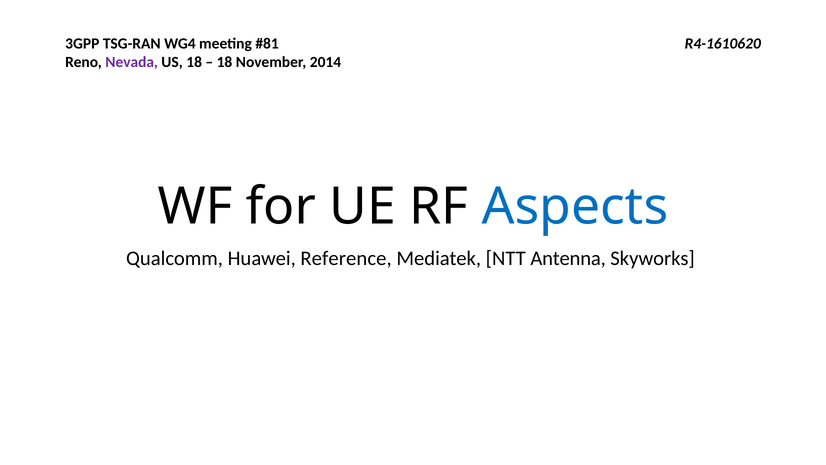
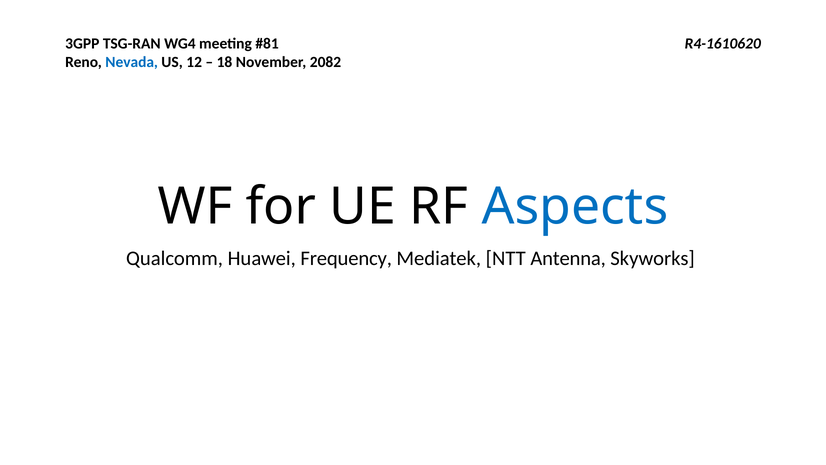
Nevada colour: purple -> blue (132, 62)
US 18: 18 -> 12 (194, 62)
2014: 2014 -> 2082 (325, 62)
Reference: Reference -> Frequency (346, 258)
